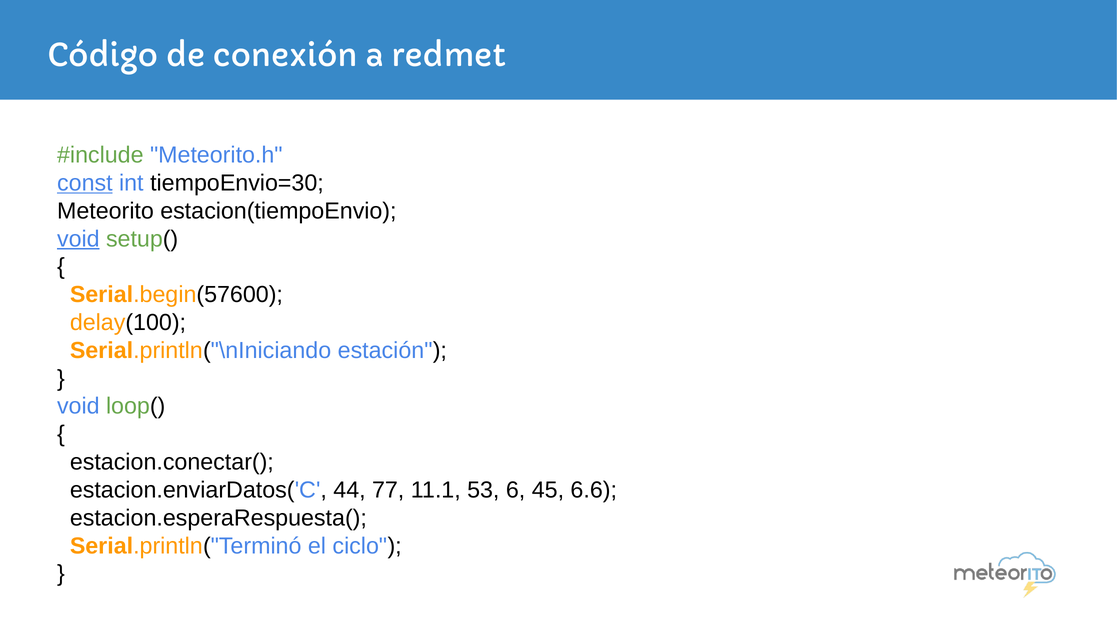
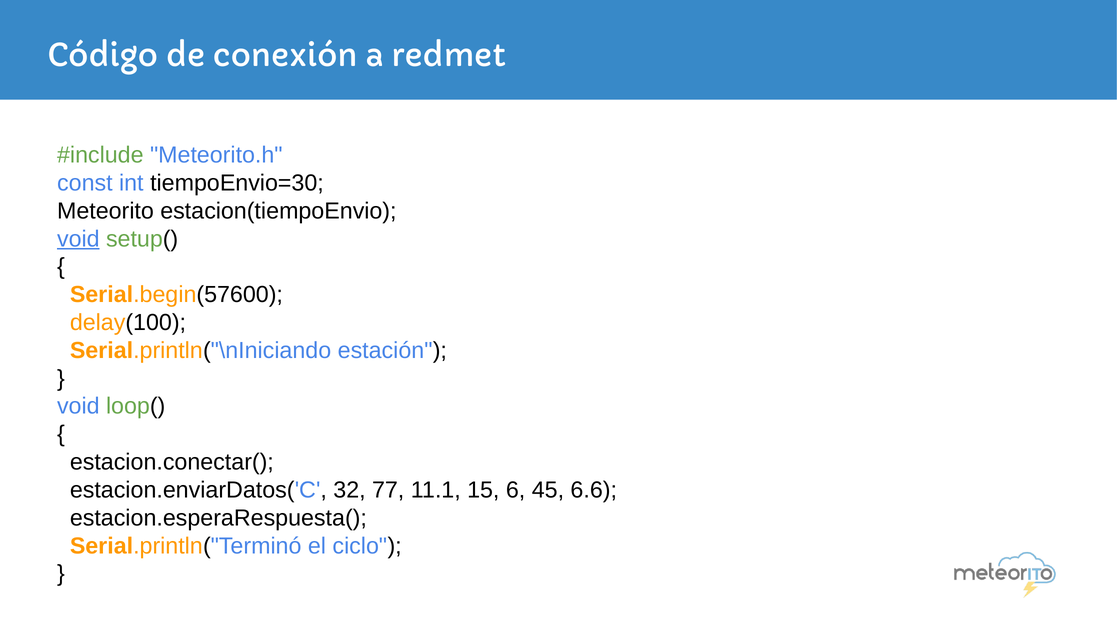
const underline: present -> none (85, 183)
44: 44 -> 32 (349, 490)
53: 53 -> 15 (483, 490)
